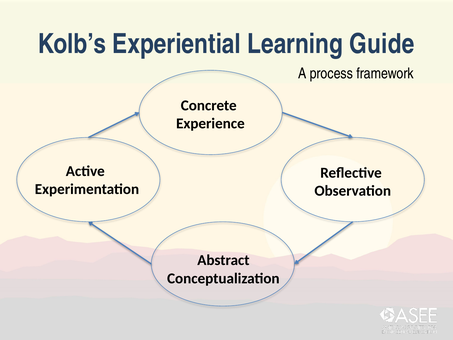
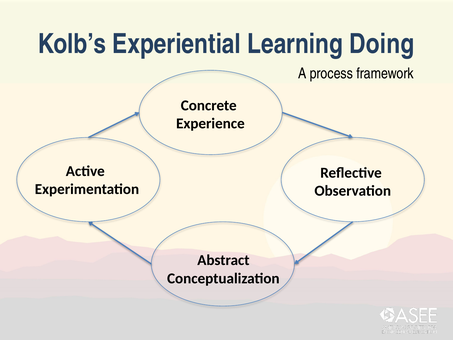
Guide: Guide -> Doing (382, 44)
